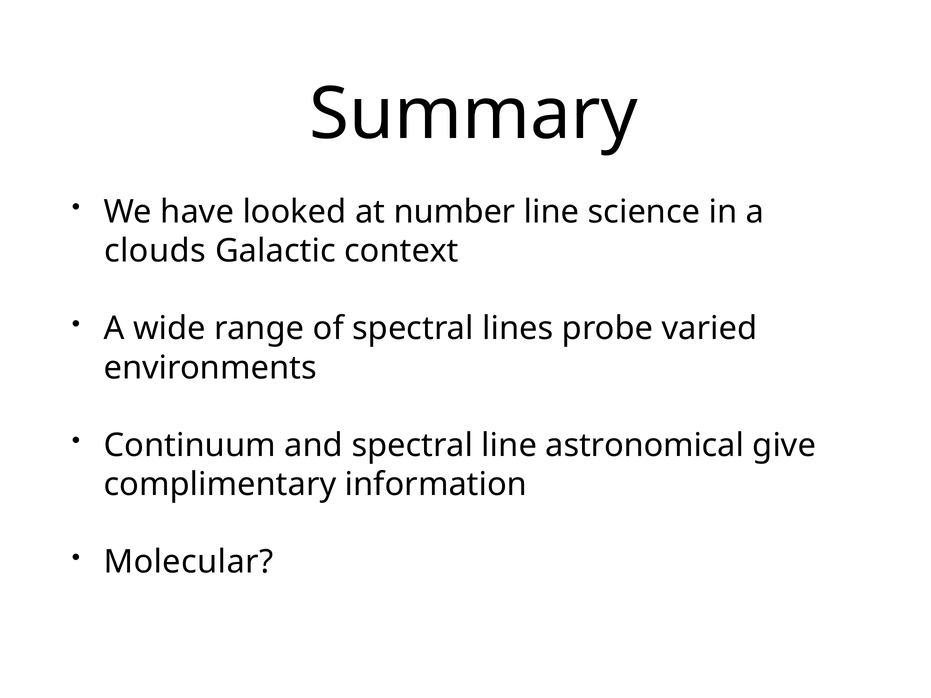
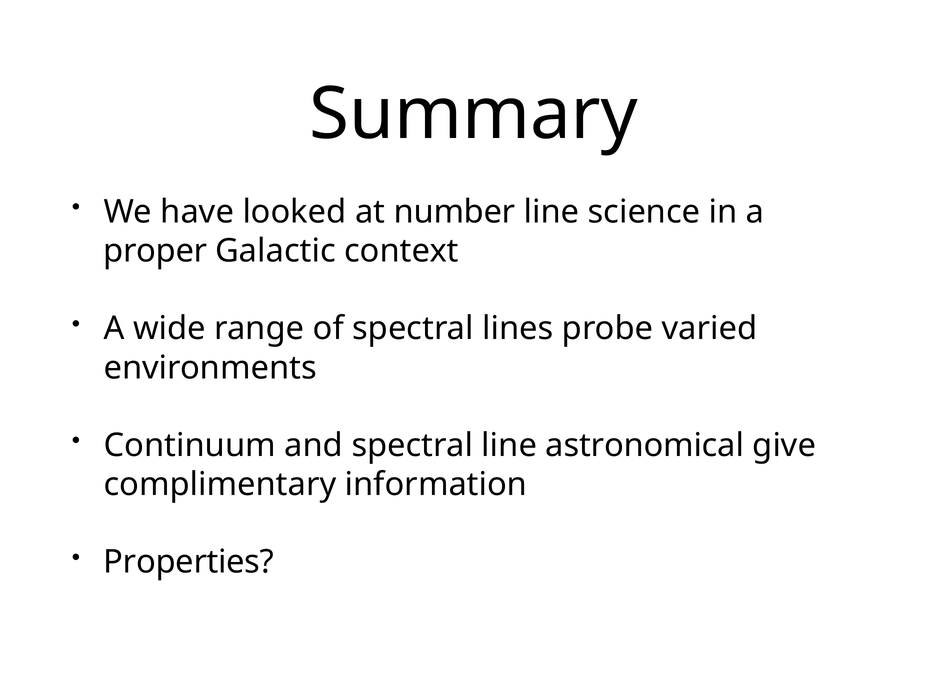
clouds: clouds -> proper (155, 251)
Molecular: Molecular -> Properties (189, 562)
